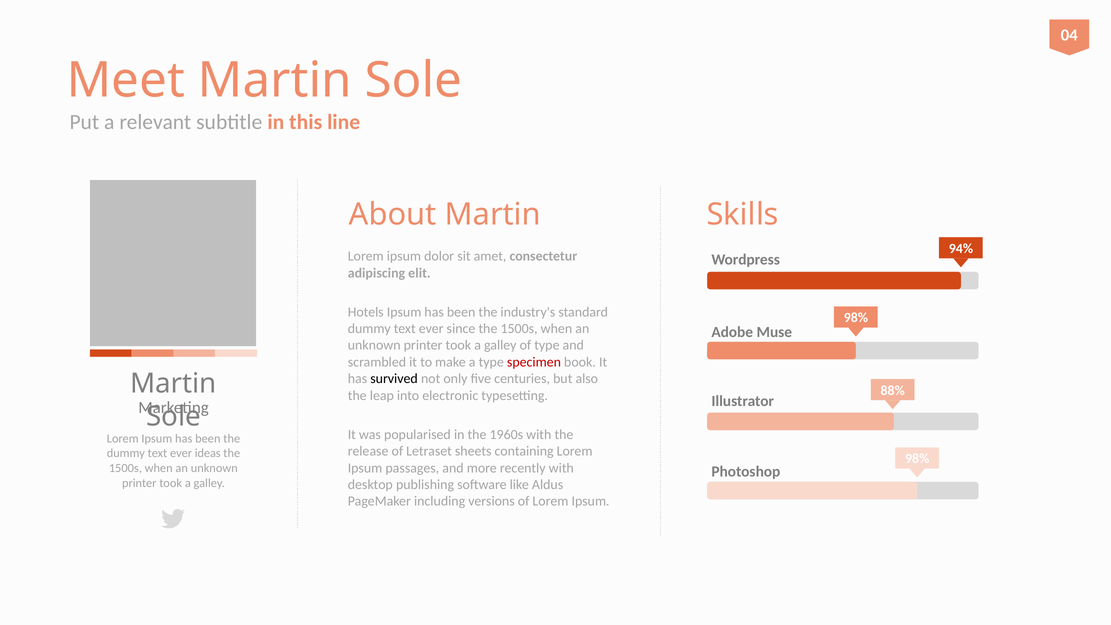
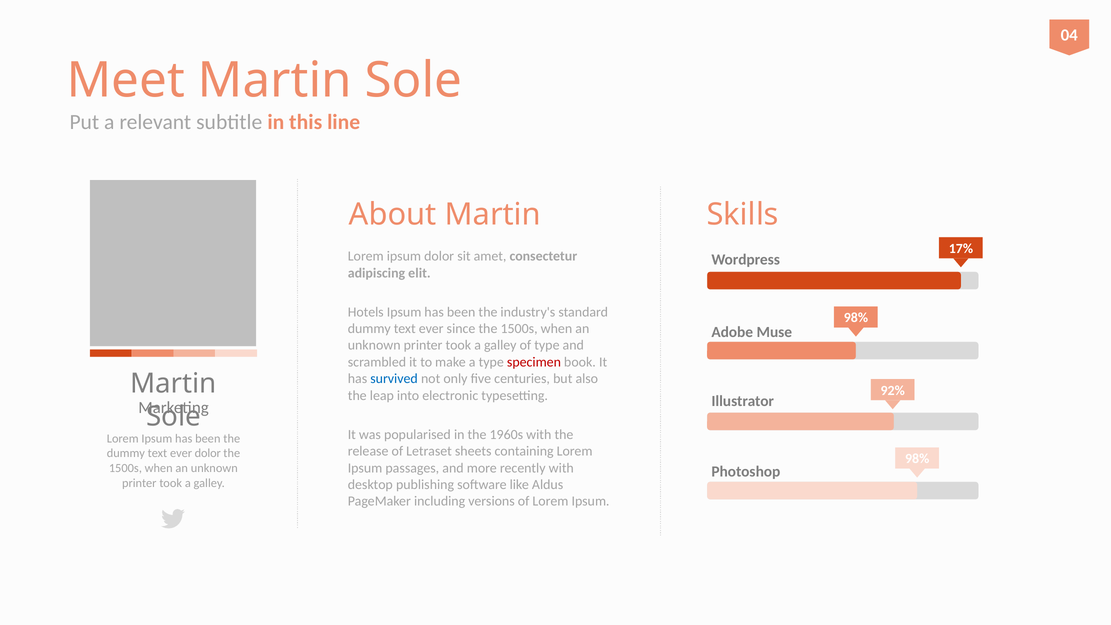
94%: 94% -> 17% (961, 248)
survived colour: black -> blue (394, 379)
88%: 88% -> 92% (893, 390)
ever ideas: ideas -> dolor (208, 453)
